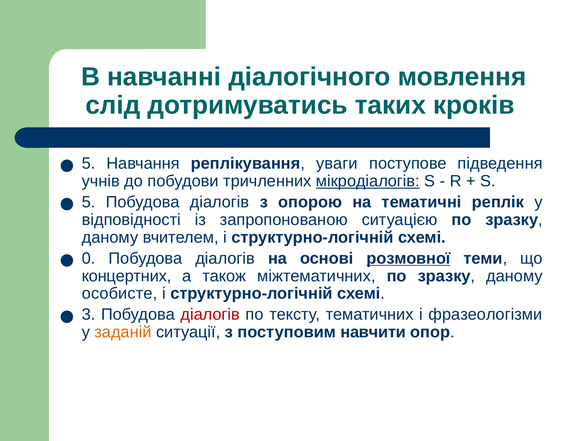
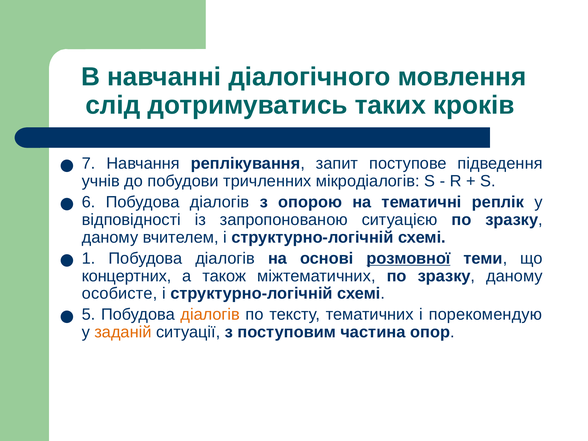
5: 5 -> 7 (89, 164)
уваги: уваги -> запит (337, 164)
мікродіалогів underline: present -> none (368, 181)
5: 5 -> 6 (89, 202)
0: 0 -> 1 (89, 258)
3: 3 -> 5 (89, 314)
діалогів colour: red -> orange (210, 314)
фразеологізми: фразеологізми -> порекомендую (485, 314)
навчити: навчити -> частина (373, 332)
